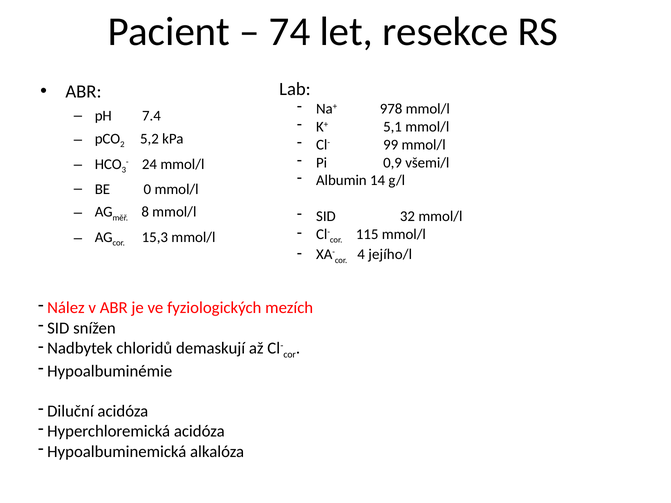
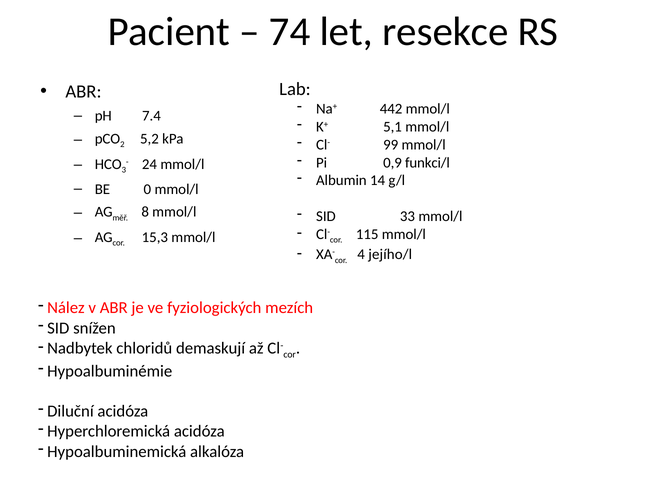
978: 978 -> 442 (391, 109)
všemi/l: všemi/l -> funkci/l (427, 163)
32: 32 -> 33 (407, 216)
